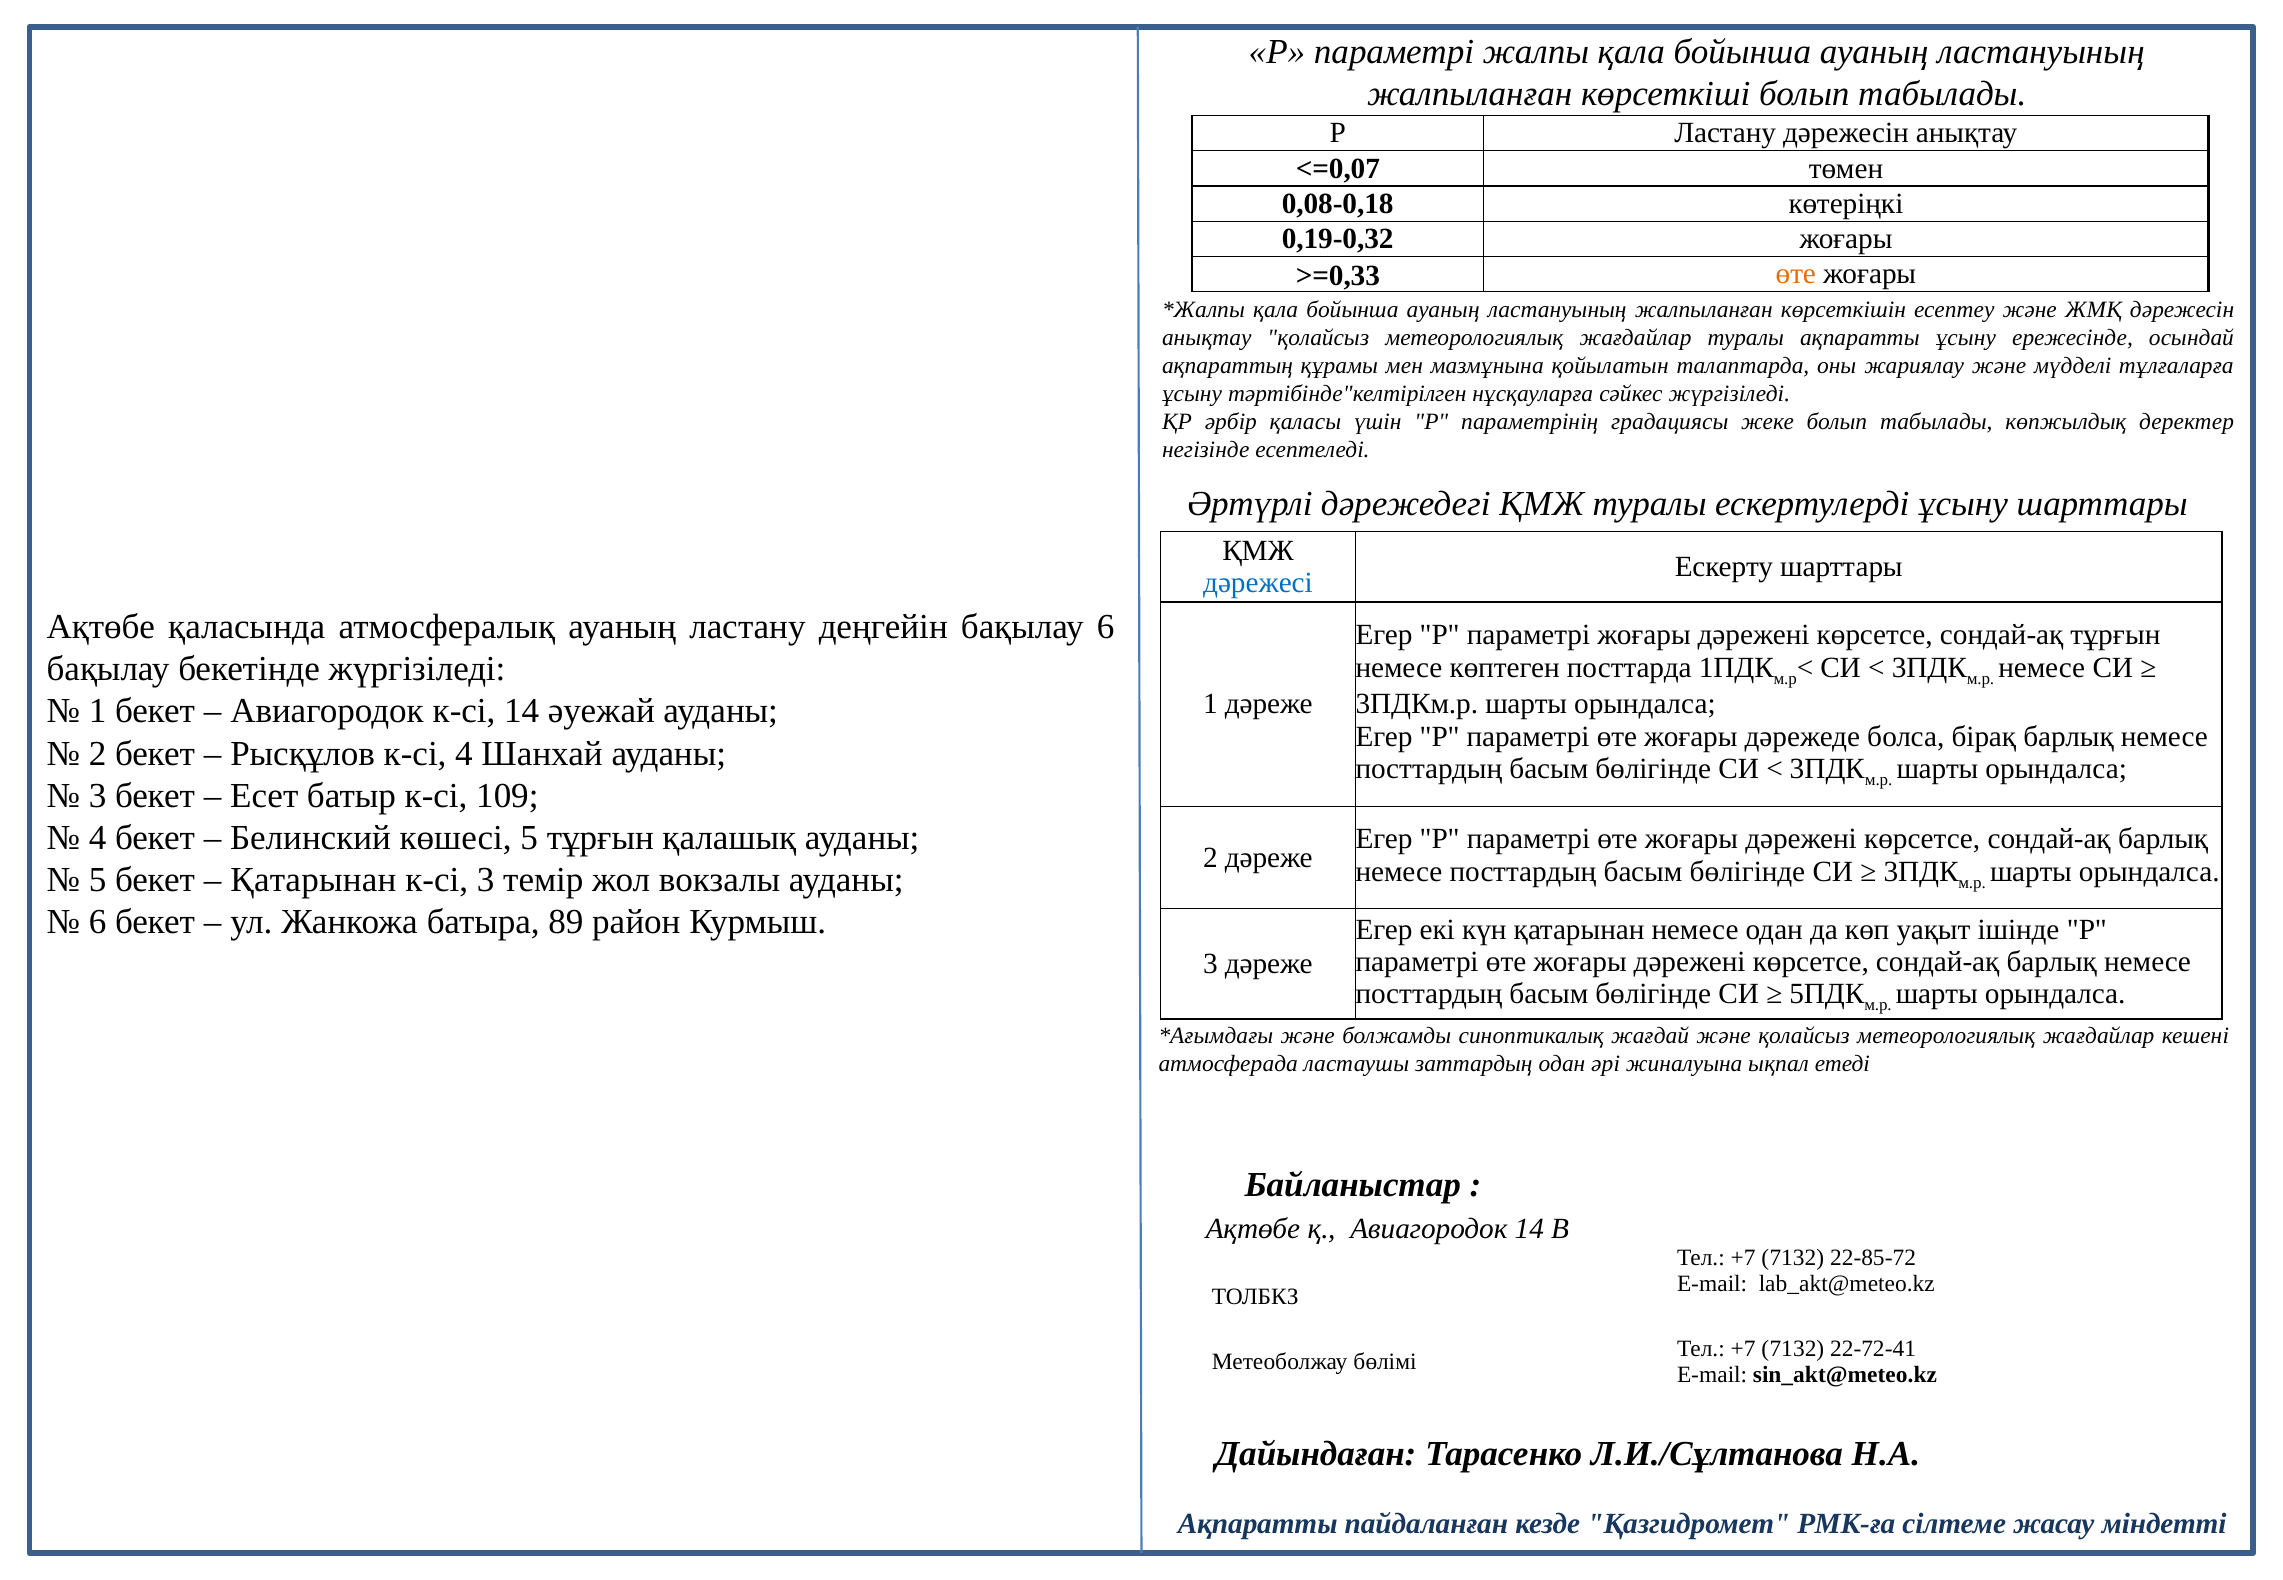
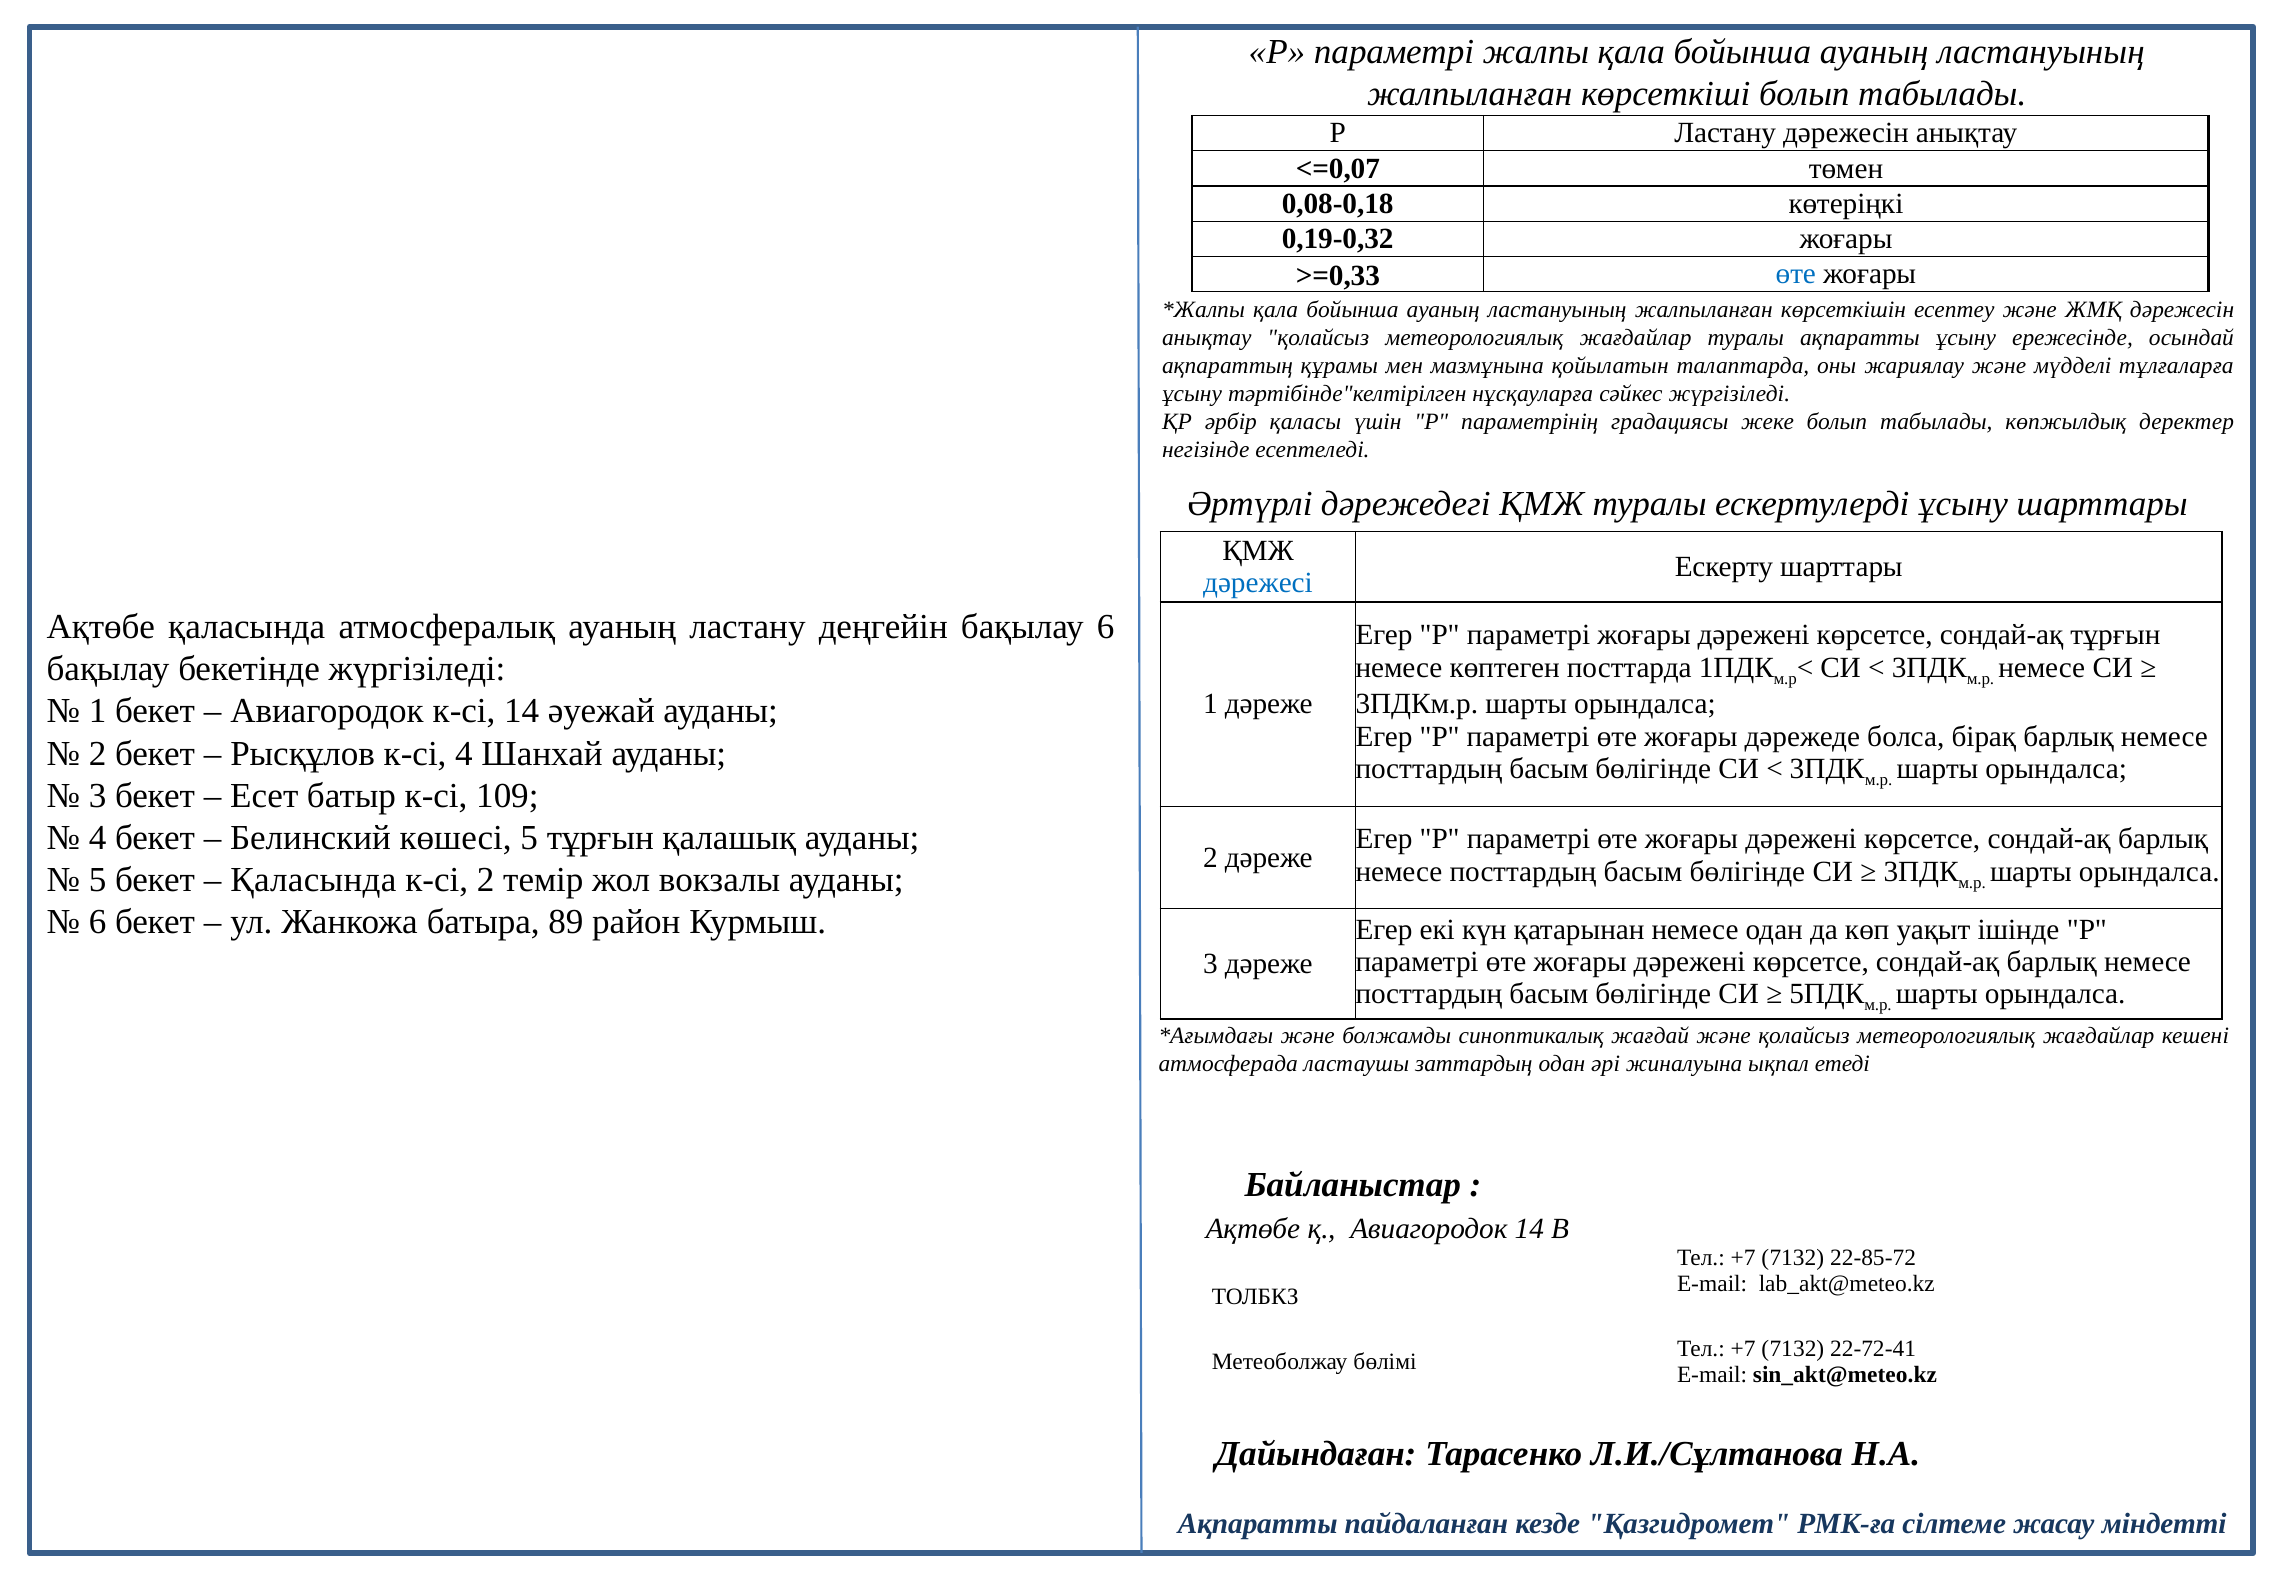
өте colour: orange -> blue (1796, 274)
Қатарынан: Қатарынан -> Қаласында (313, 880)
к-сі 3: 3 -> 2 (486, 880)
